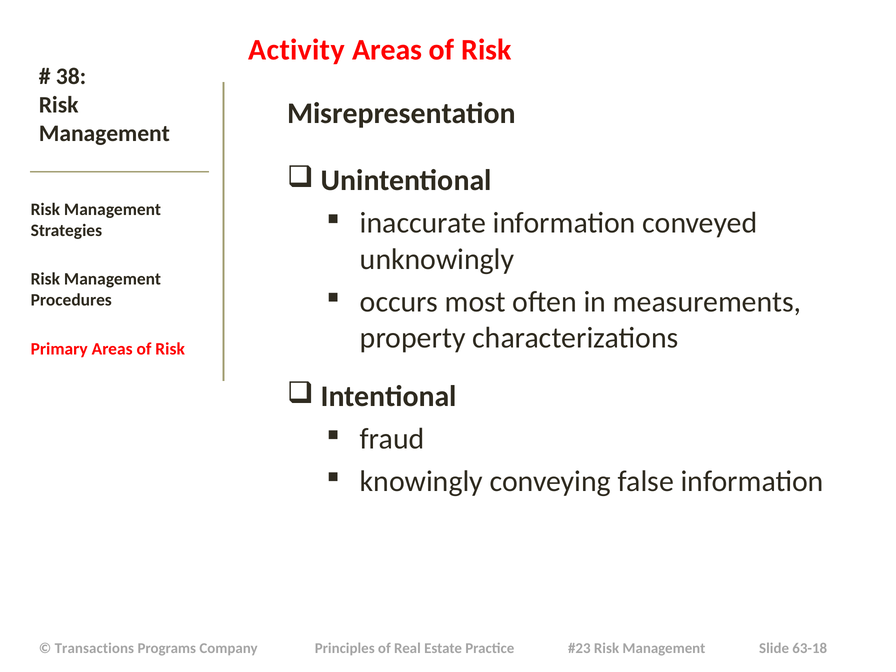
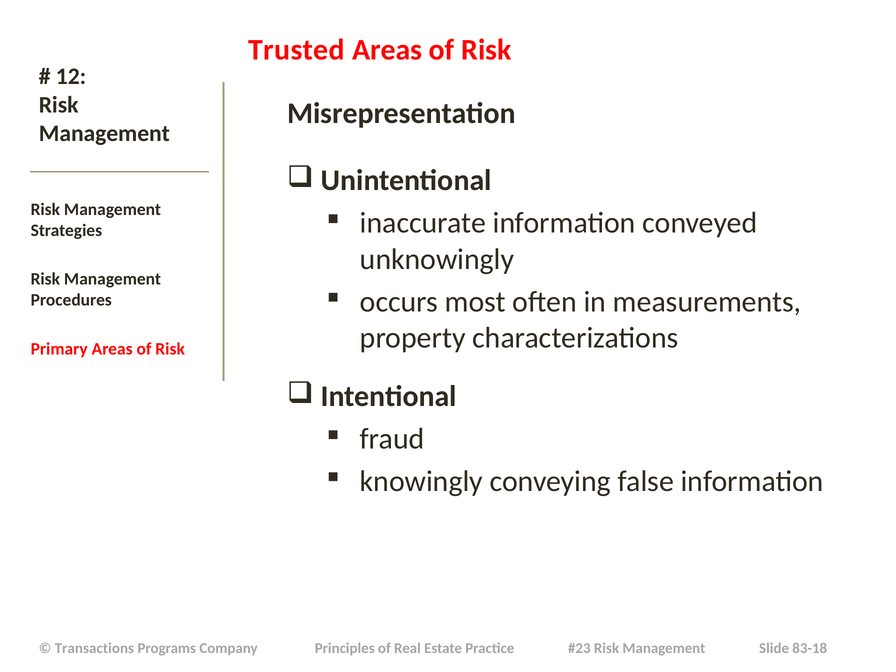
Activity: Activity -> Trusted (297, 50)
38: 38 -> 12 (71, 76)
63-18: 63-18 -> 83-18 (810, 648)
